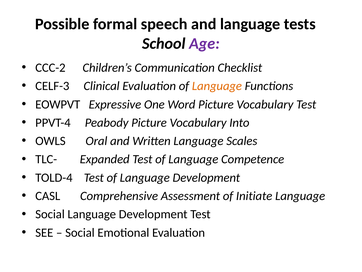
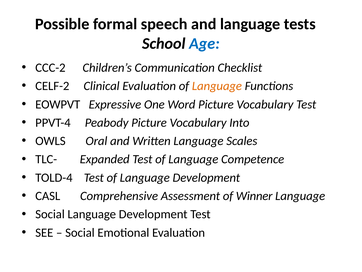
Age colour: purple -> blue (204, 43)
CELF-3: CELF-3 -> CELF-2 (52, 86)
Initiate: Initiate -> Winner (254, 196)
